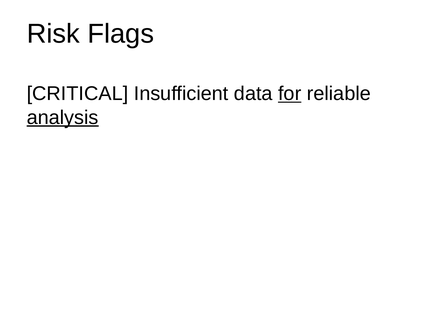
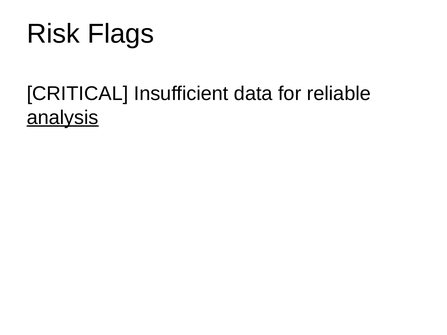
for underline: present -> none (290, 94)
